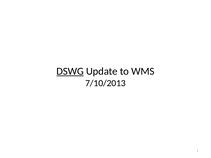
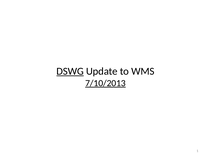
7/10/2013 underline: none -> present (105, 83)
